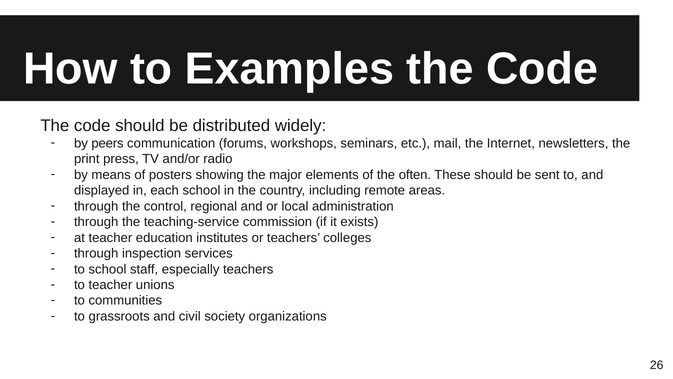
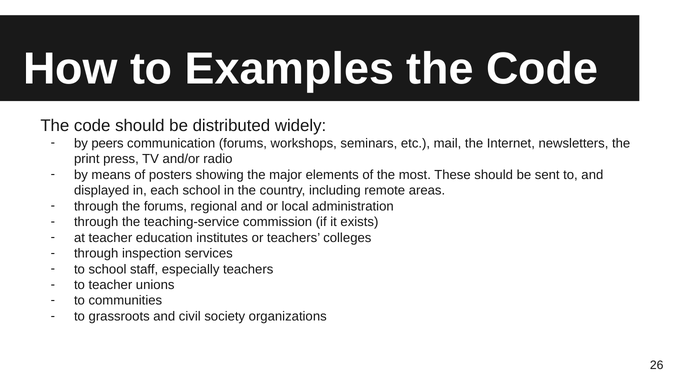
often: often -> most (415, 175)
the control: control -> forums (165, 206)
